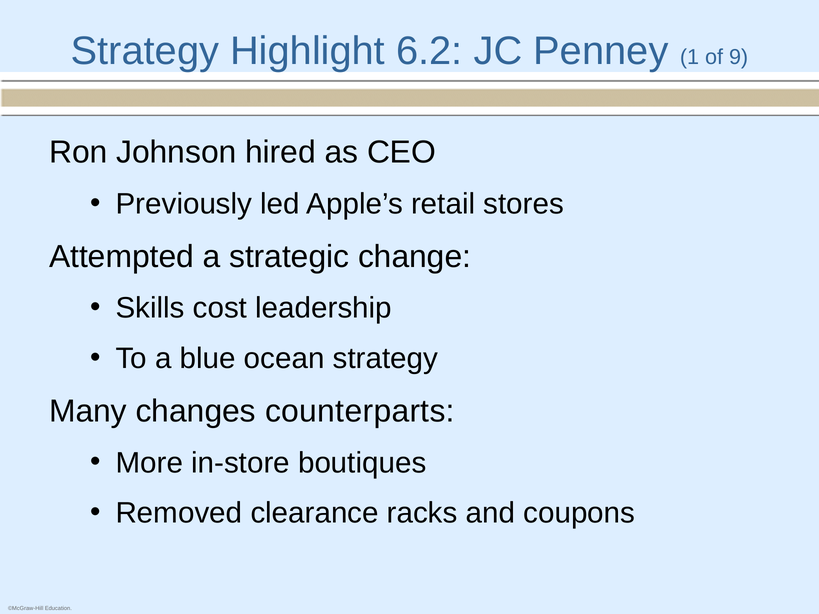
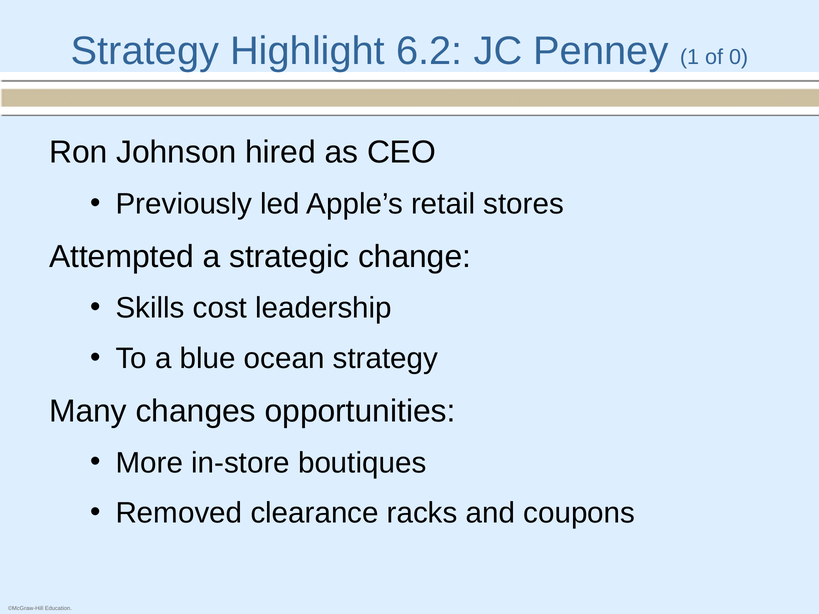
9: 9 -> 0 (739, 57)
counterparts: counterparts -> opportunities (360, 411)
